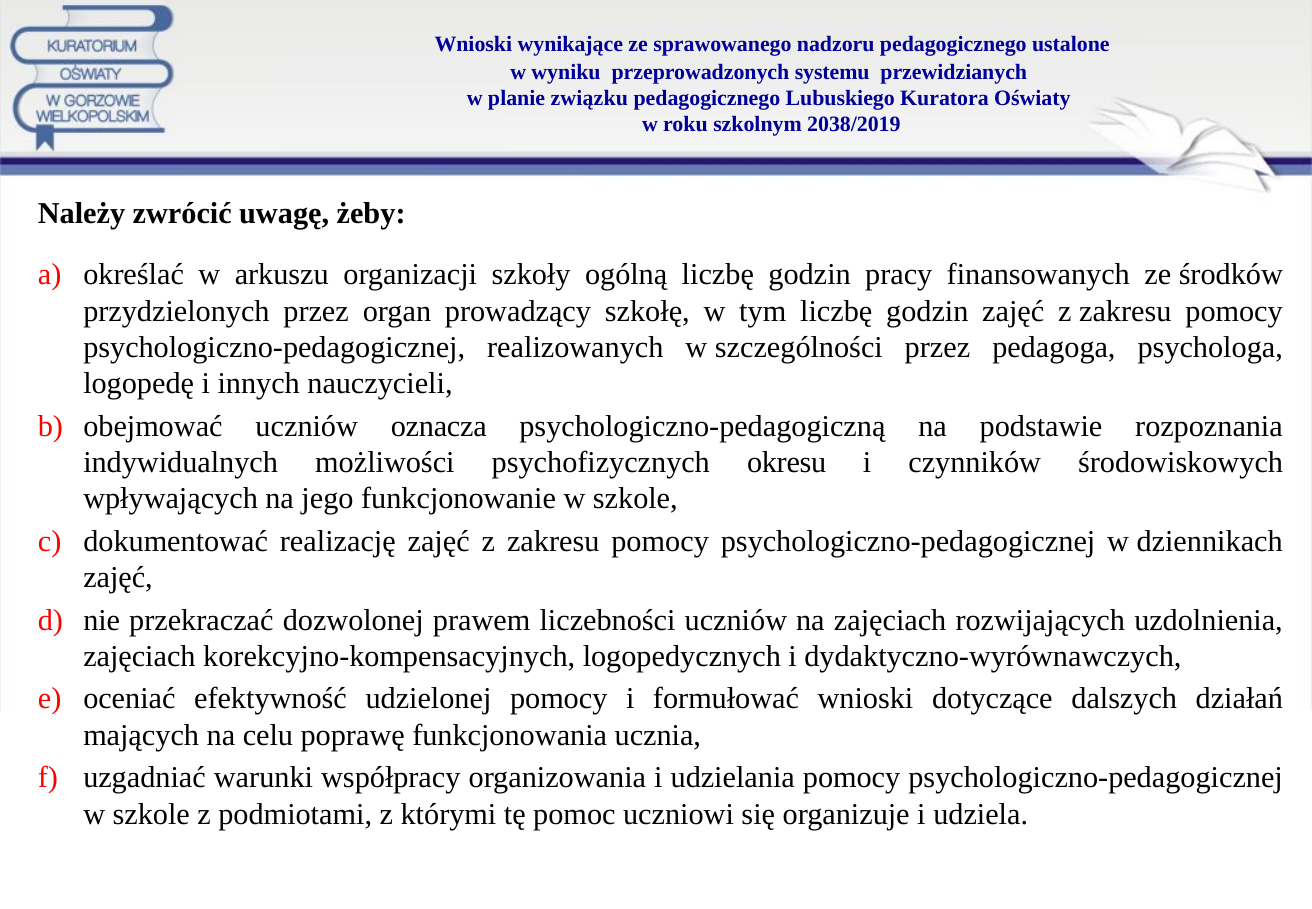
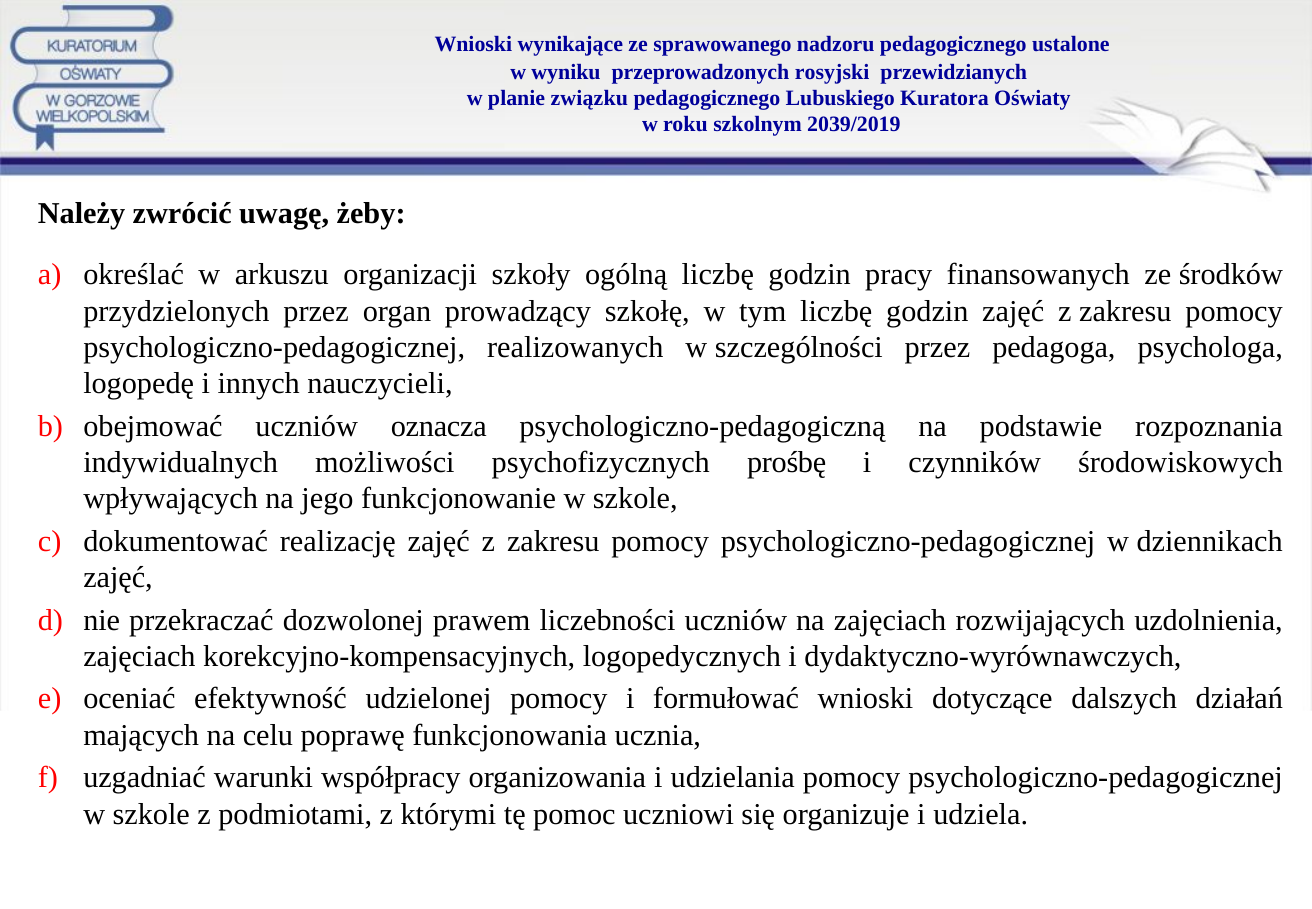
systemu: systemu -> rosyjski (832, 72)
2038/2019: 2038/2019 -> 2039/2019 (854, 124)
okresu: okresu -> prośbę (787, 462)
